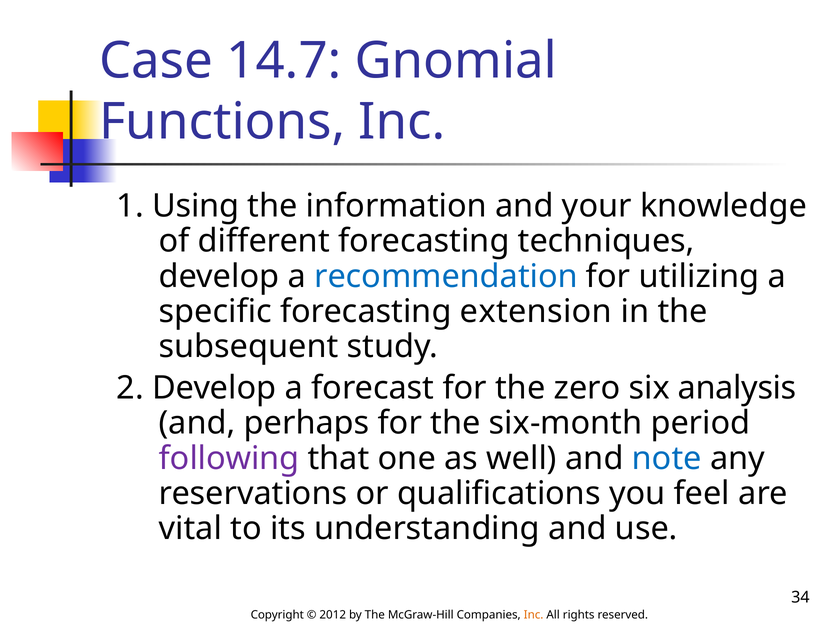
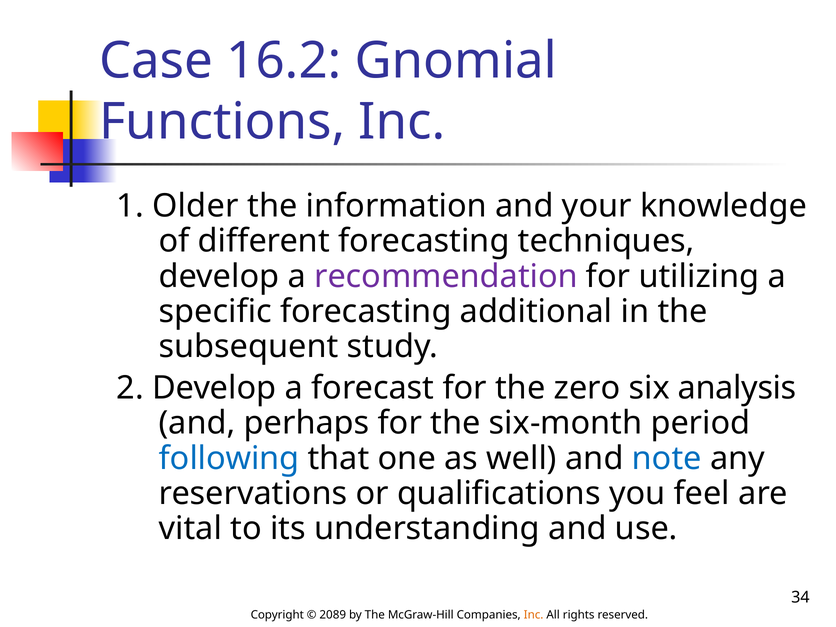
14.7: 14.7 -> 16.2 (284, 61)
Using: Using -> Older (195, 206)
recommendation colour: blue -> purple (446, 276)
extension: extension -> additional (536, 311)
following colour: purple -> blue (229, 458)
2012: 2012 -> 2089 (333, 615)
